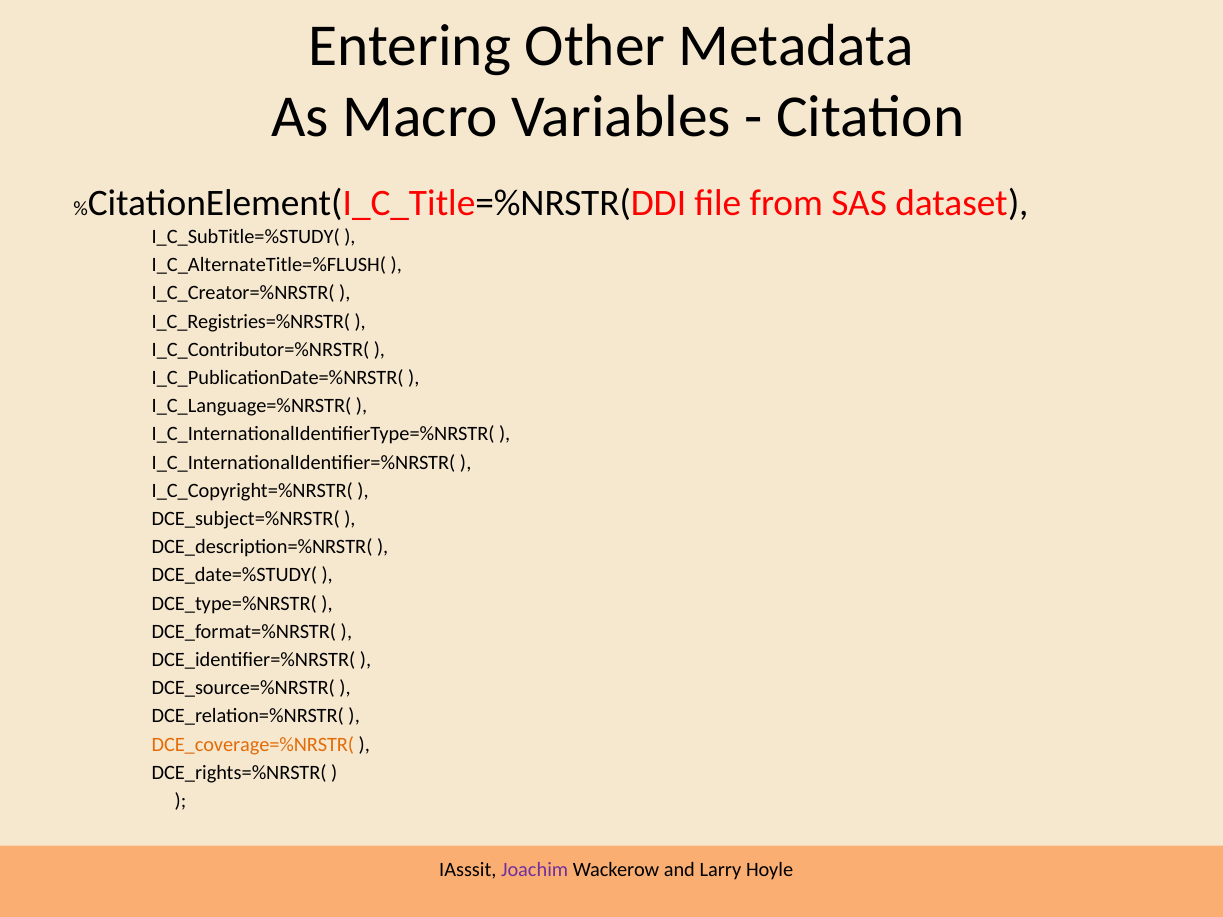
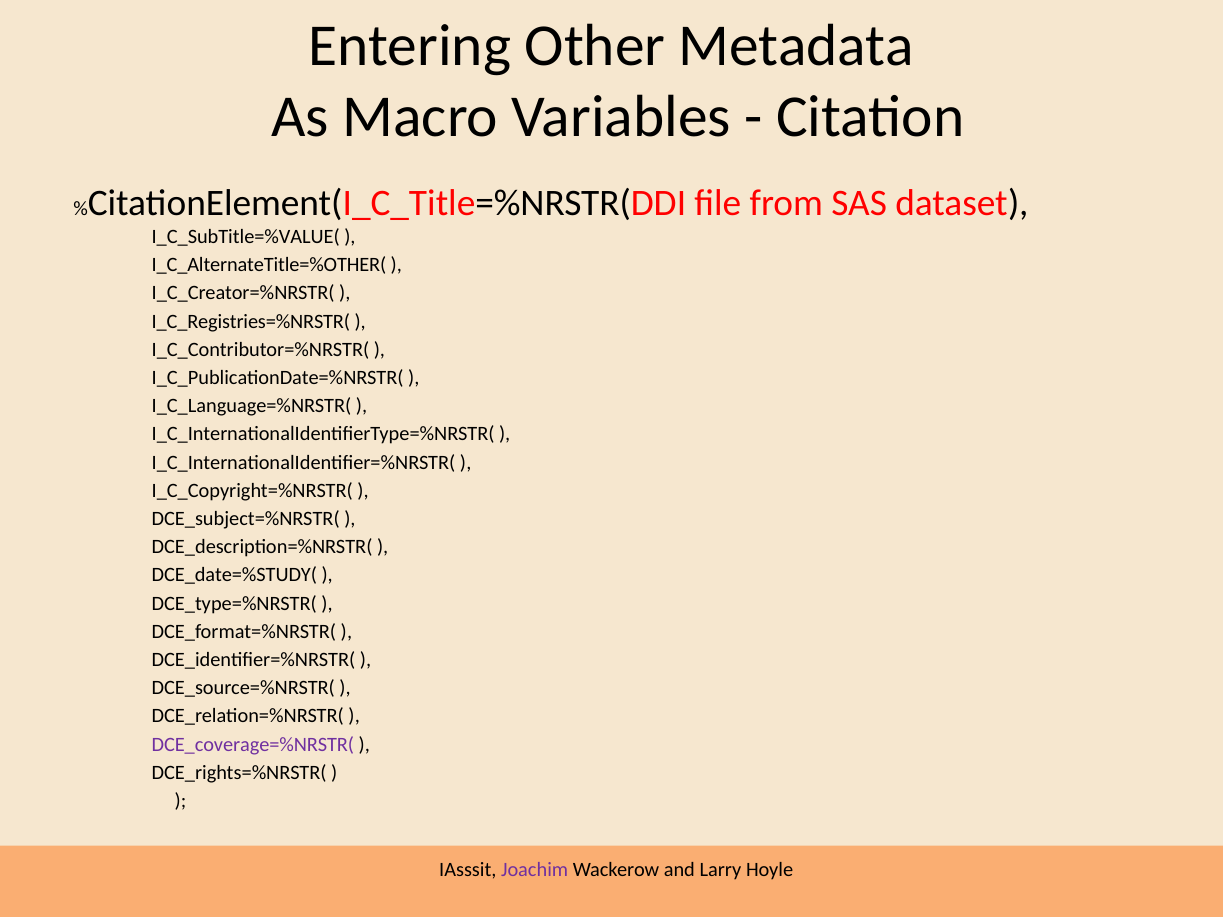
I_C_SubTitle=%STUDY(: I_C_SubTitle=%STUDY( -> I_C_SubTitle=%VALUE( (246, 237)
I_C_AlternateTitle=%FLUSH(: I_C_AlternateTitle=%FLUSH( -> I_C_AlternateTitle=%OTHER( (269, 265)
DCE_coverage=%NRSTR( colour: orange -> purple (253, 745)
